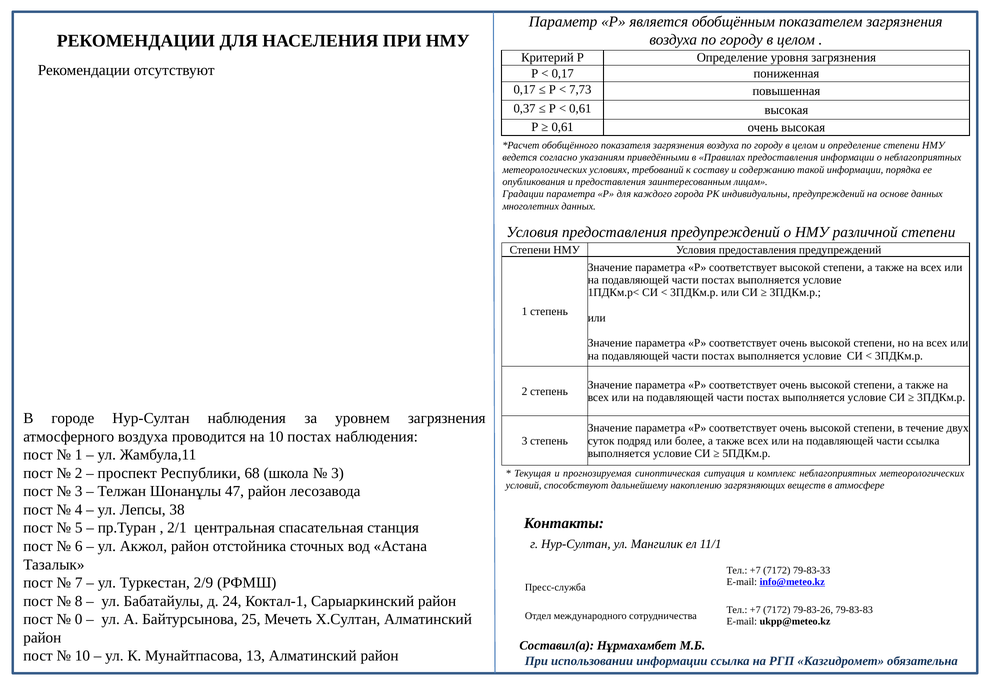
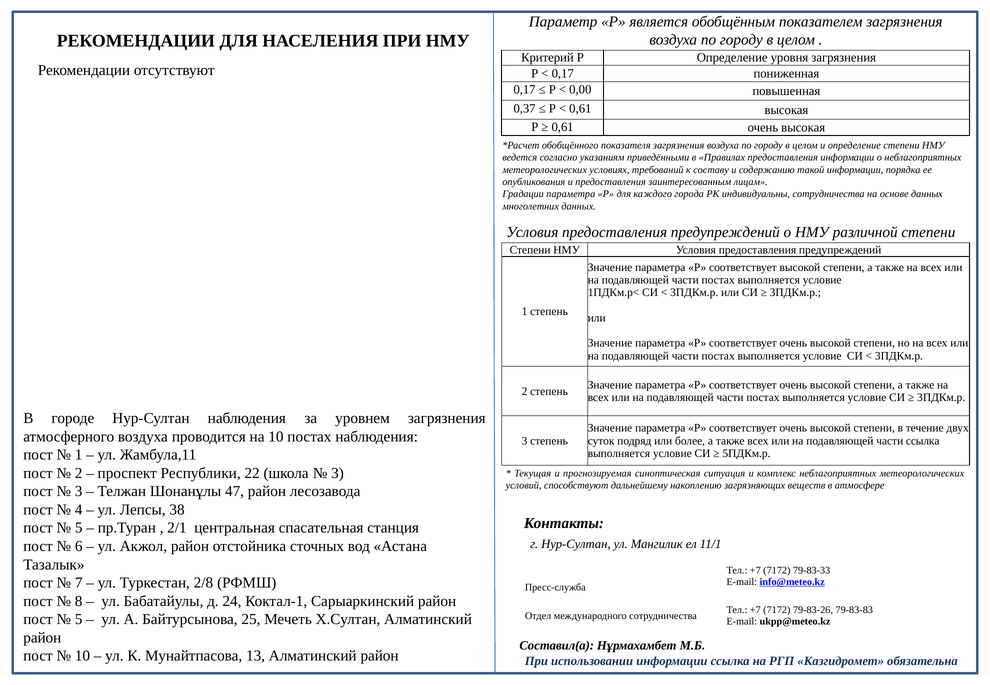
7,73: 7,73 -> 0,00 (580, 90)
индивидуальны предупреждений: предупреждений -> сотрудничества (829, 194)
68: 68 -> 22 (252, 473)
2/9: 2/9 -> 2/8 (203, 583)
0: 0 -> 5 (79, 620)
